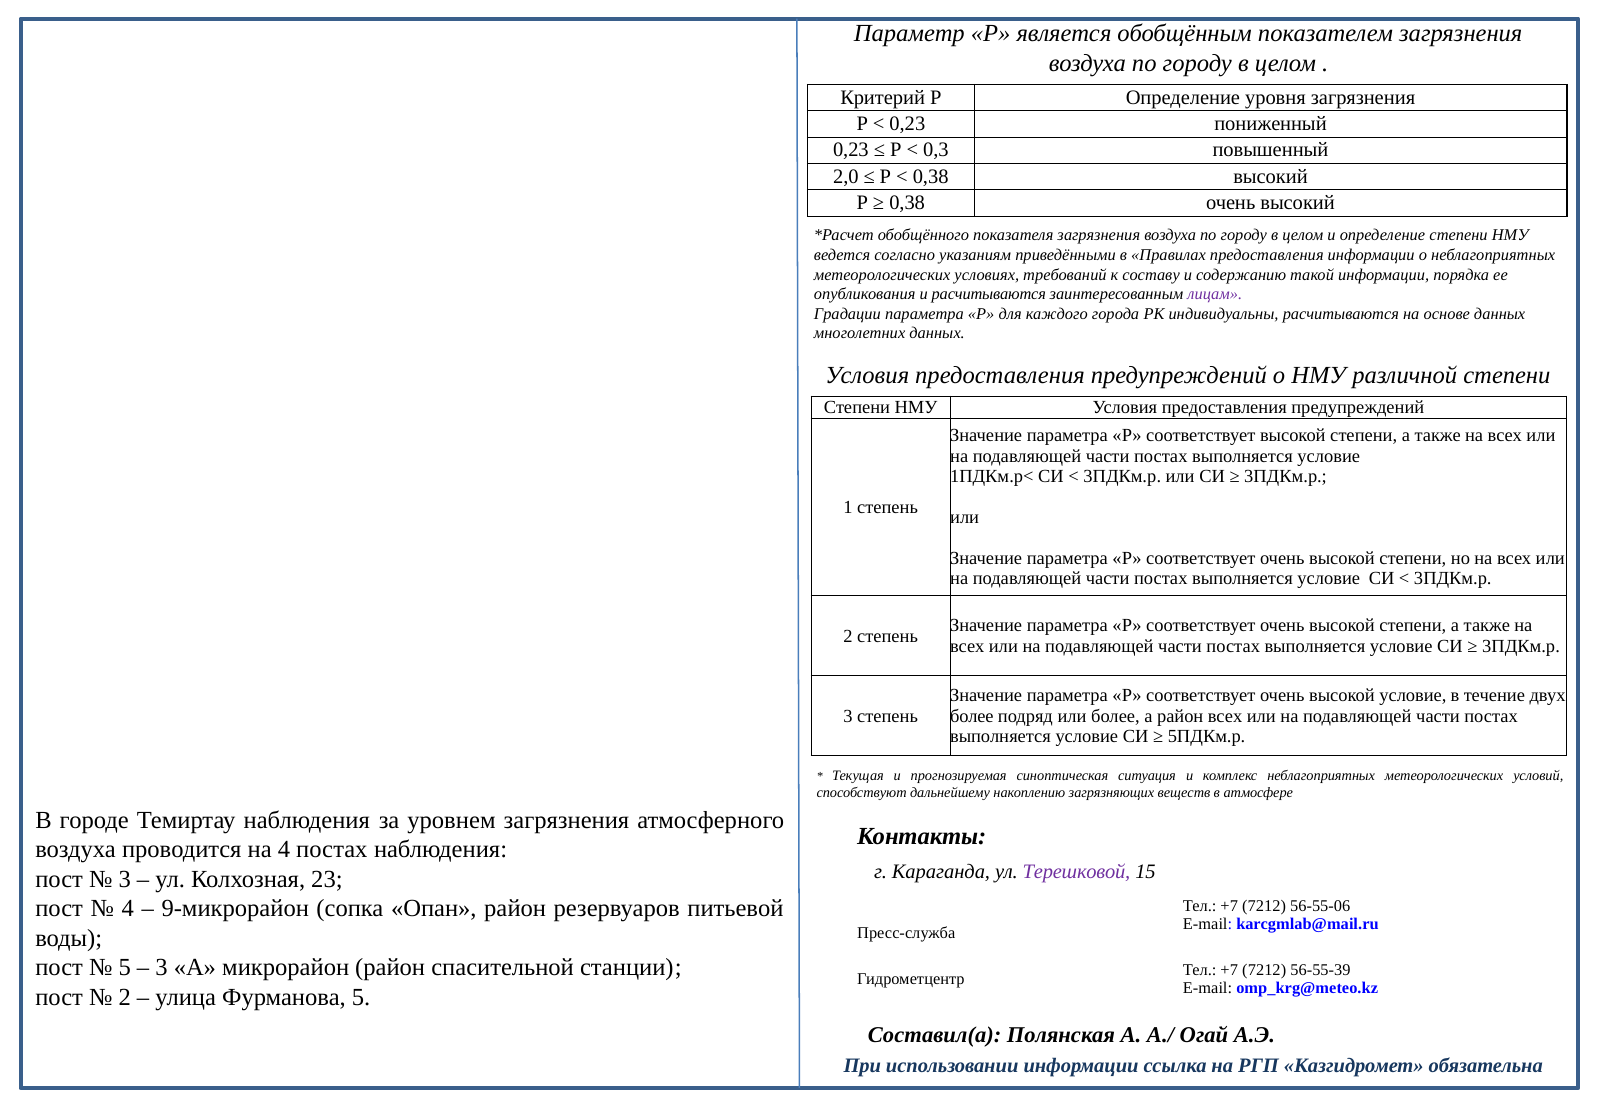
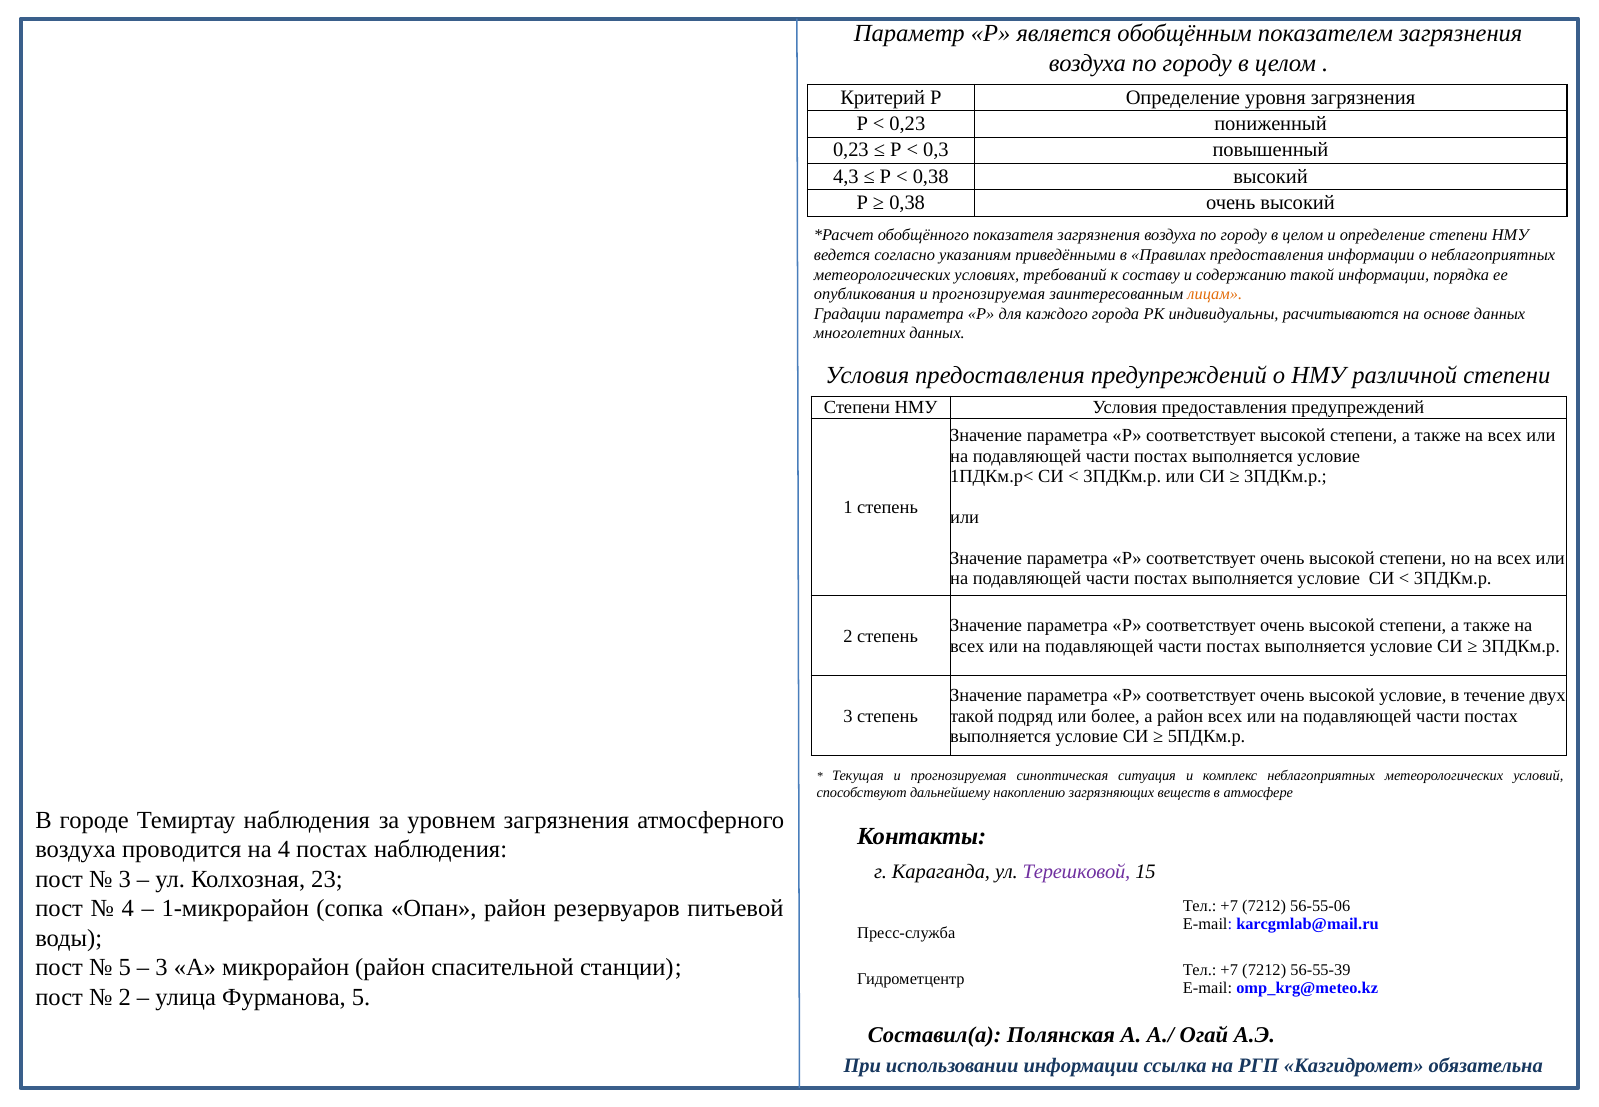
2,0: 2,0 -> 4,3 (846, 176)
опубликования и расчитываются: расчитываются -> прогнозируемая (989, 294)
лицам colour: purple -> orange (1215, 294)
более: более -> такой (972, 716)
9-микрорайон: 9-микрорайон -> 1-микрорайон (235, 909)
